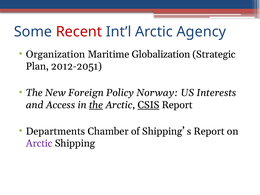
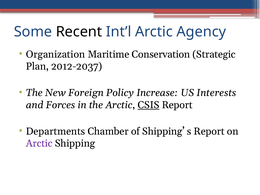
Recent colour: red -> black (79, 32)
Globalization: Globalization -> Conservation (161, 54)
2012-2051: 2012-2051 -> 2012-2037 (77, 66)
Norway: Norway -> Increase (157, 93)
Access: Access -> Forces (61, 105)
the underline: present -> none (96, 105)
